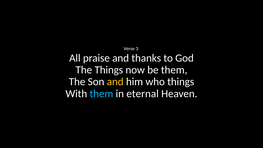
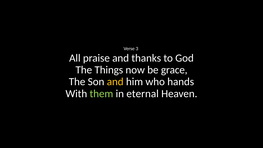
be them: them -> grace (174, 70)
who things: things -> hands (181, 82)
them colour: light blue -> light green (101, 94)
